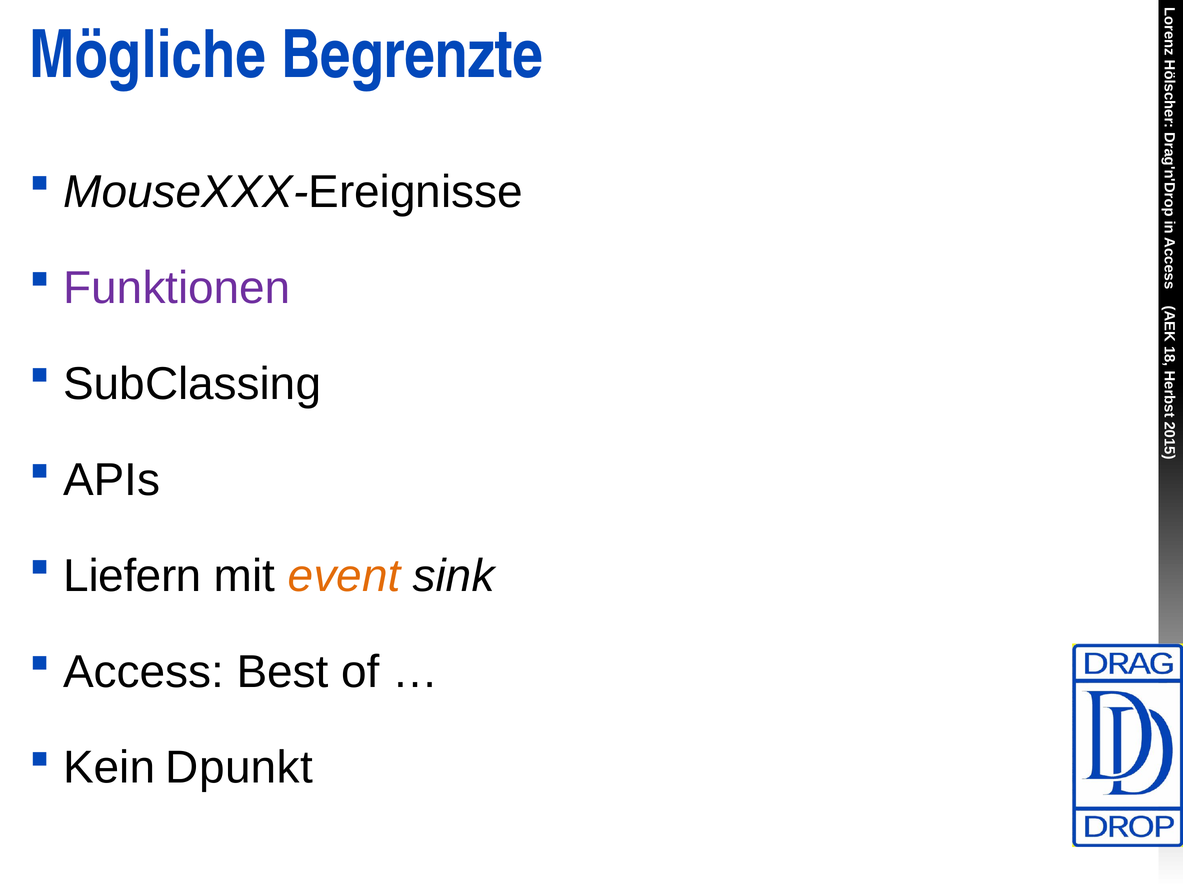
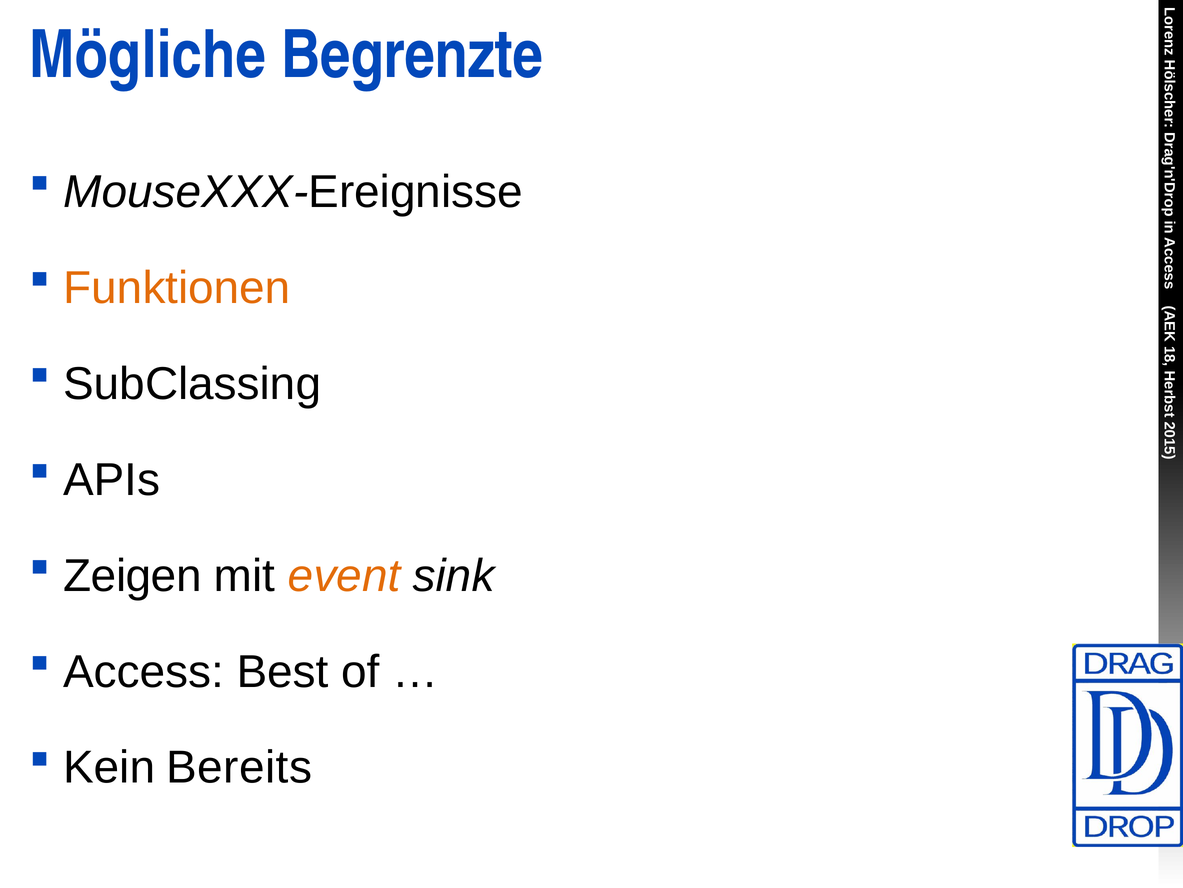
Funktionen colour: purple -> orange (177, 288)
Liefern: Liefern -> Zeigen (132, 575)
Dpunkt: Dpunkt -> Bereits (239, 767)
